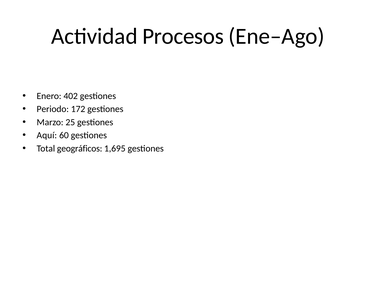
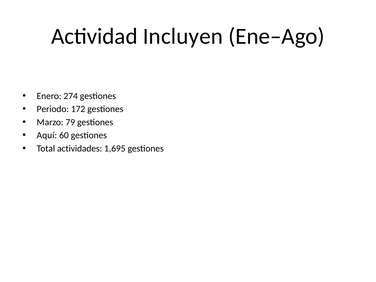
Procesos: Procesos -> Incluyen (183, 36)
402: 402 -> 274 (71, 96)
25: 25 -> 79 (70, 122)
geográficos: geográficos -> actividades (80, 149)
